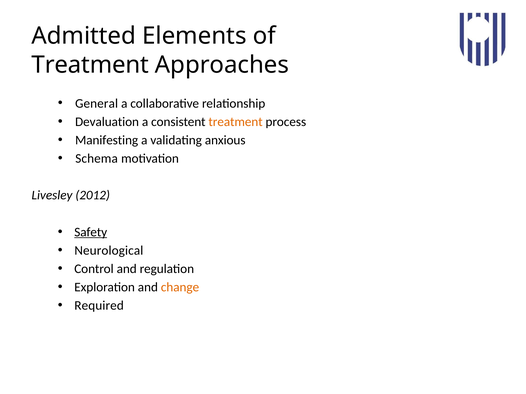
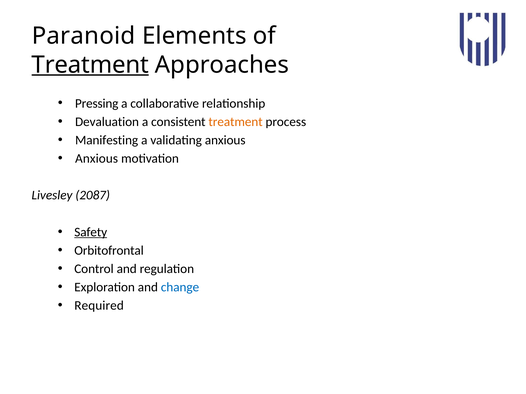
Admitted: Admitted -> Paranoid (84, 36)
Treatment underline: none -> present (90, 65)
General: General -> Pressing (97, 103)
Schema: Schema -> Anxious (97, 159)
2012: 2012 -> 2087 (93, 196)
Neurological: Neurological -> Orbitofrontal (109, 251)
change colour: orange -> blue (180, 288)
